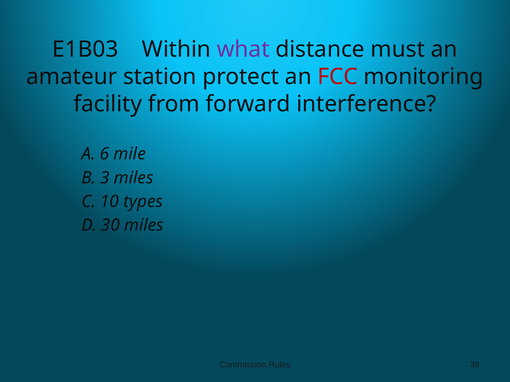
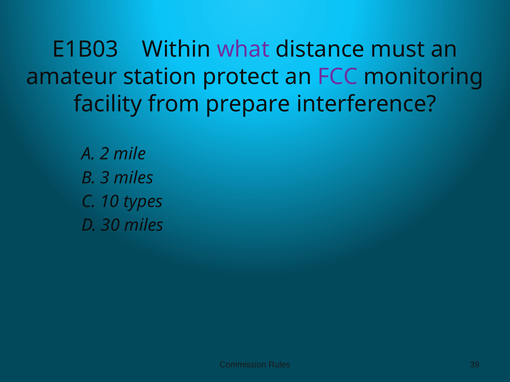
FCC colour: red -> purple (338, 77)
forward: forward -> prepare (248, 104)
6: 6 -> 2 (105, 154)
